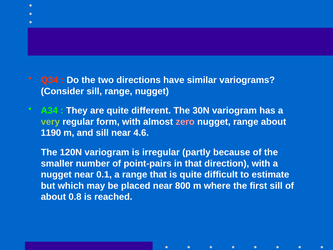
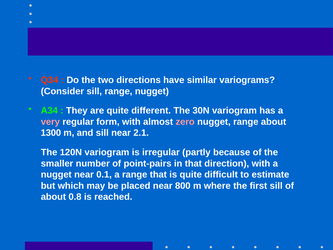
very colour: light green -> pink (50, 122)
1190: 1190 -> 1300 (51, 133)
4.6: 4.6 -> 2.1 (141, 133)
